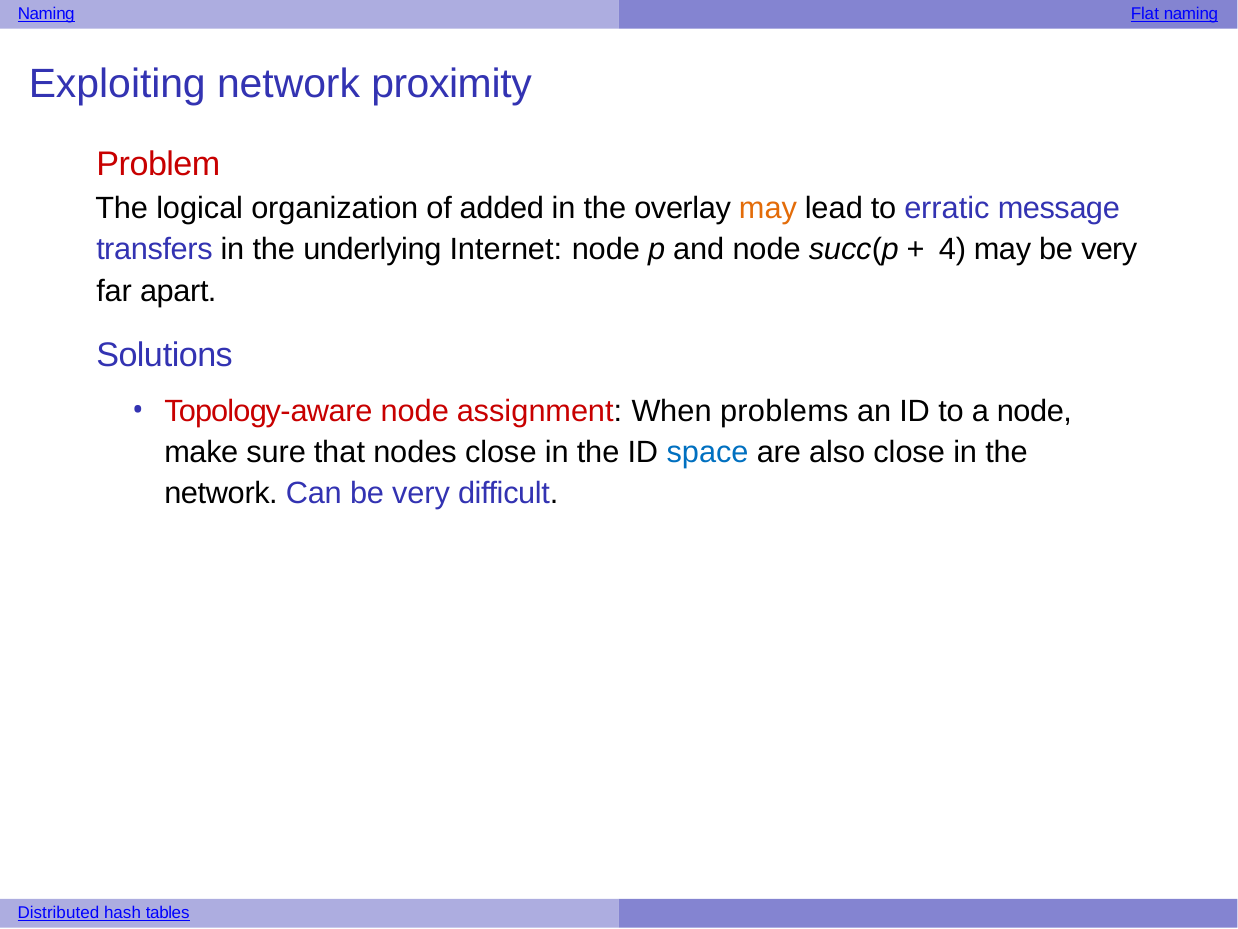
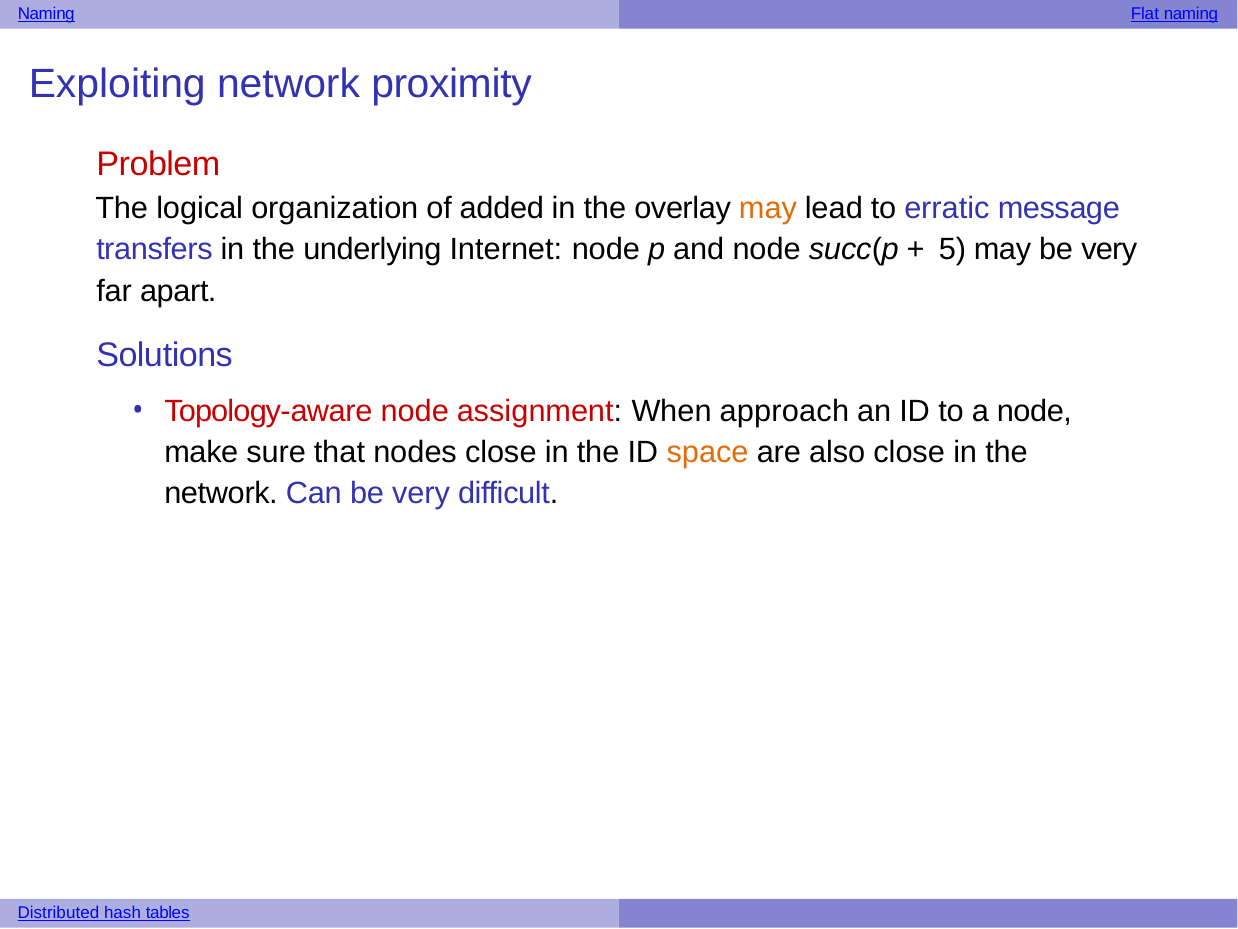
4: 4 -> 5 (952, 250)
problems: problems -> approach (784, 411)
space colour: blue -> orange (708, 452)
